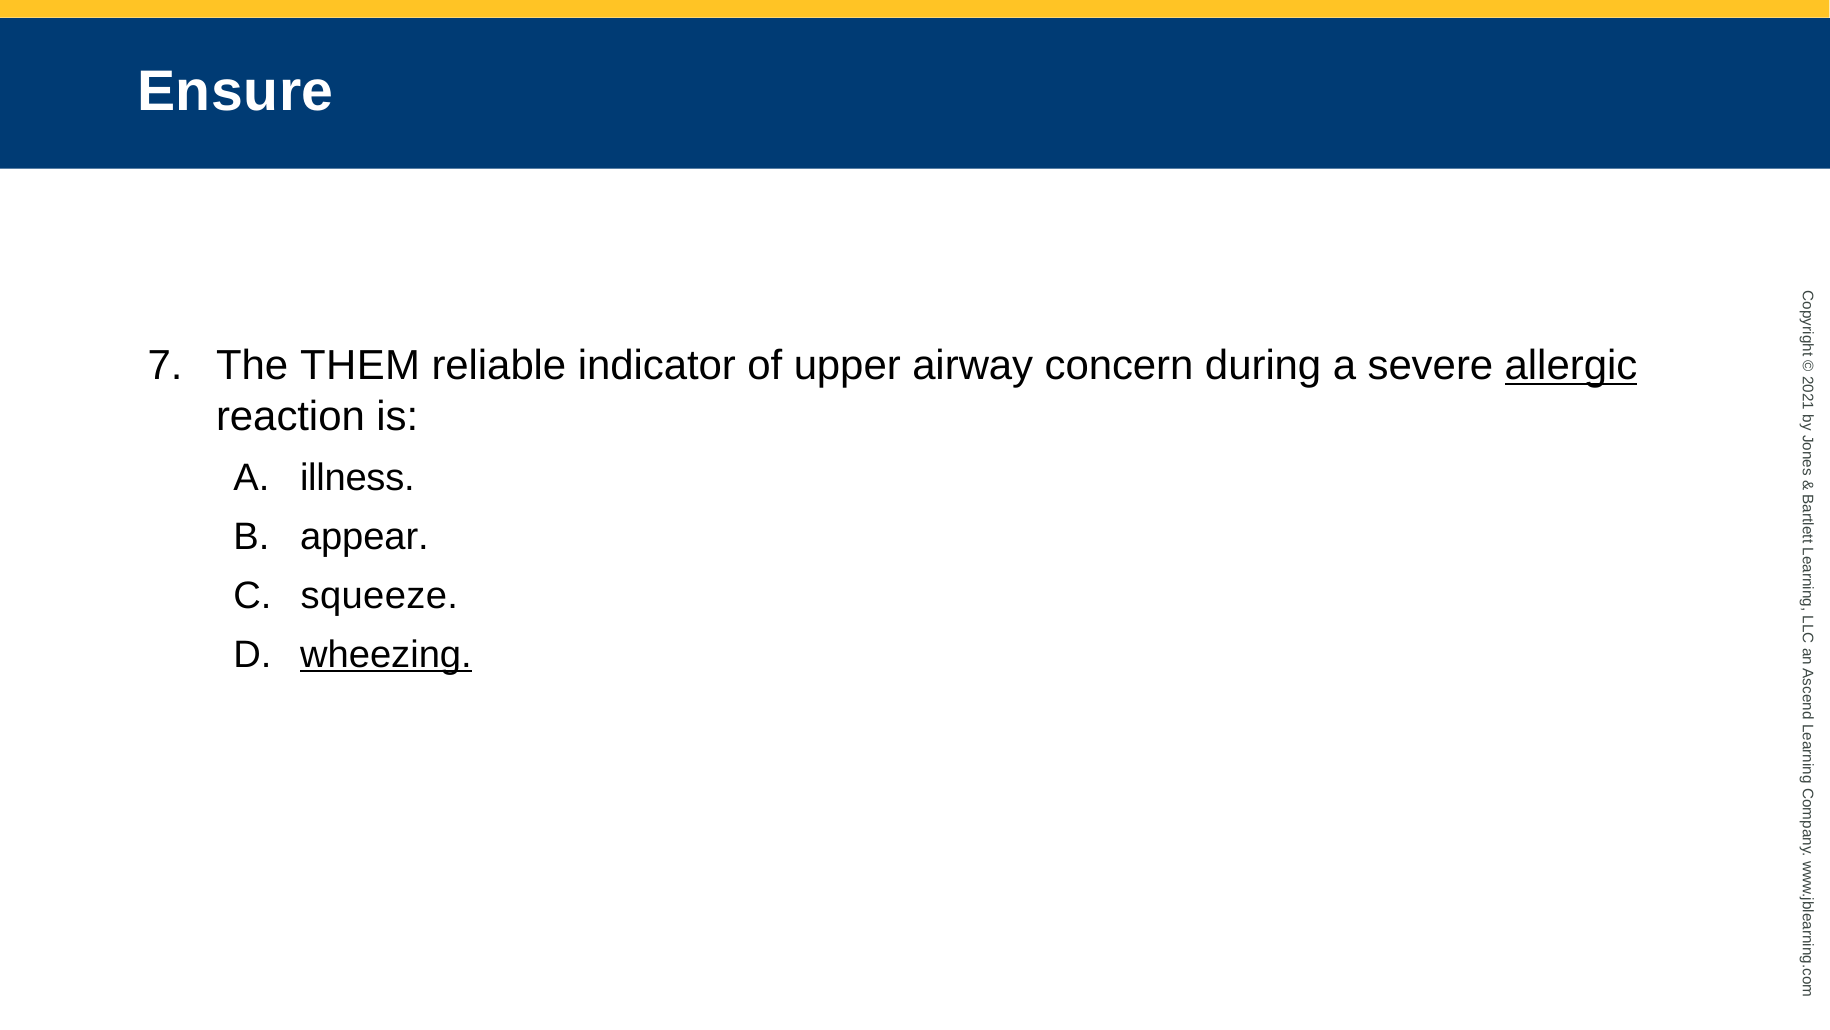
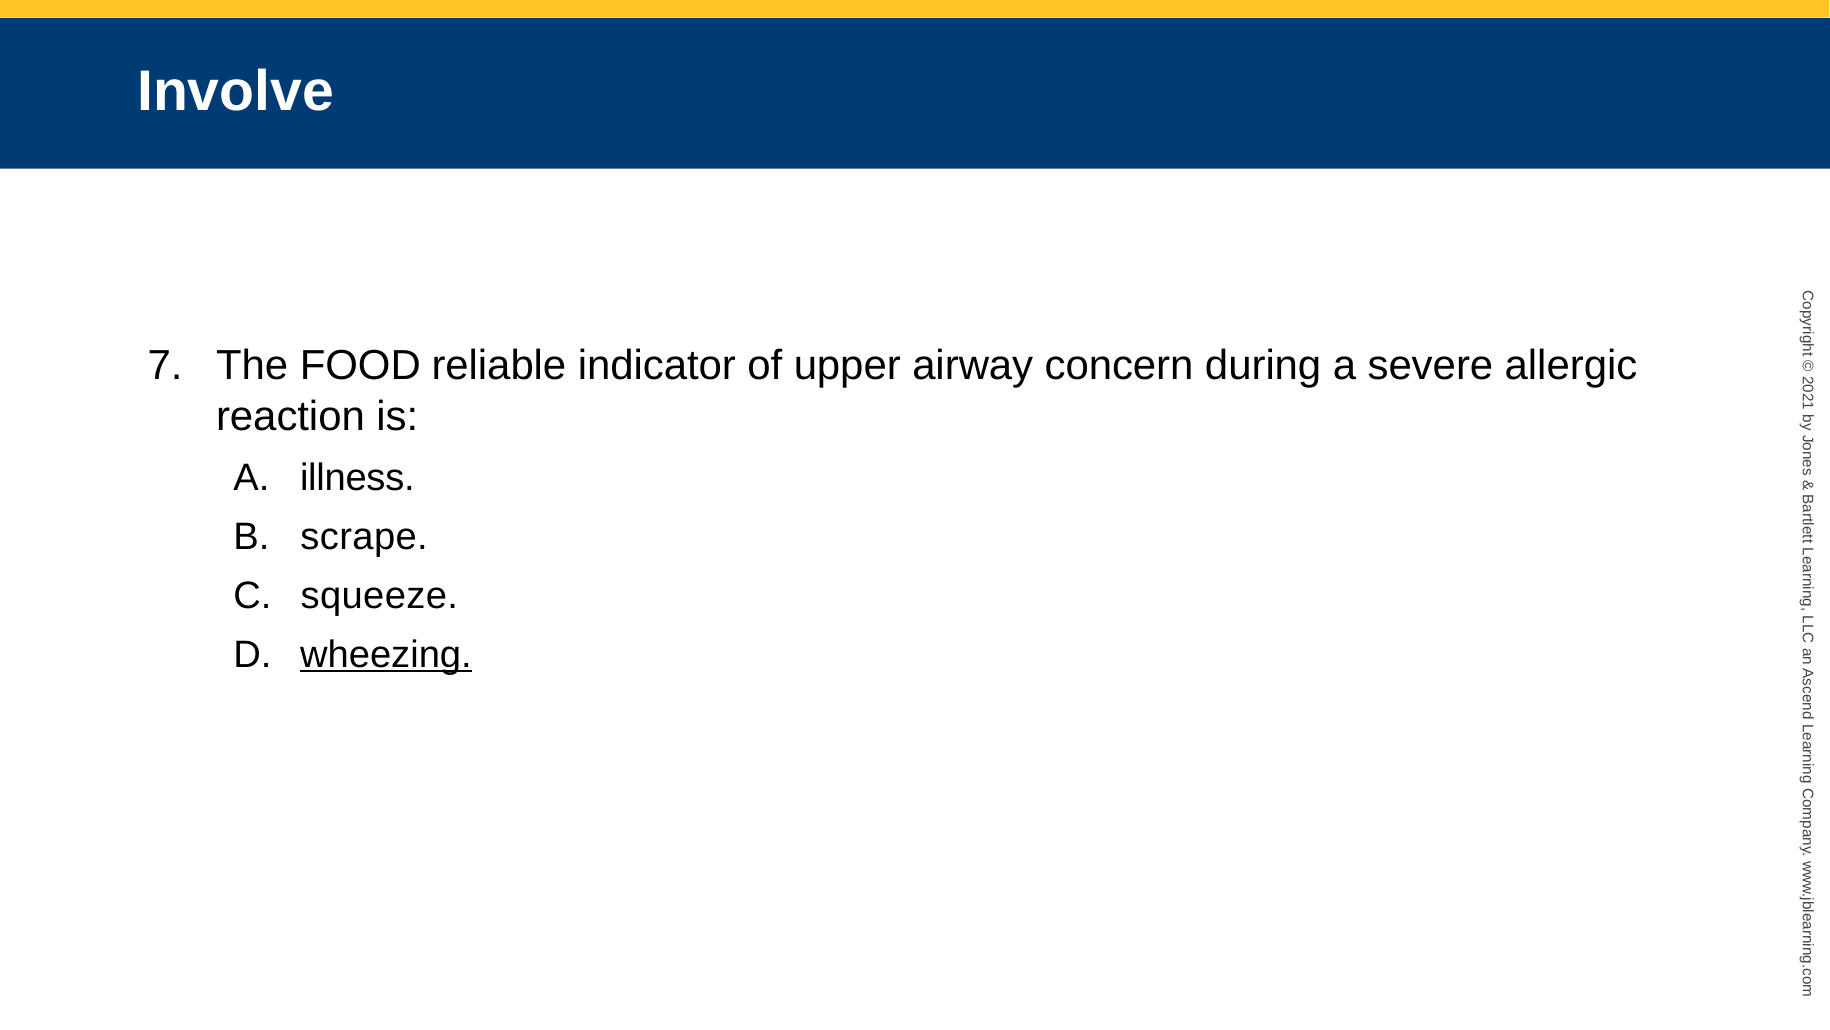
Ensure: Ensure -> Involve (236, 92)
THEM: THEM -> FOOD (360, 366)
allergic underline: present -> none (1571, 366)
appear: appear -> scrape (364, 536)
